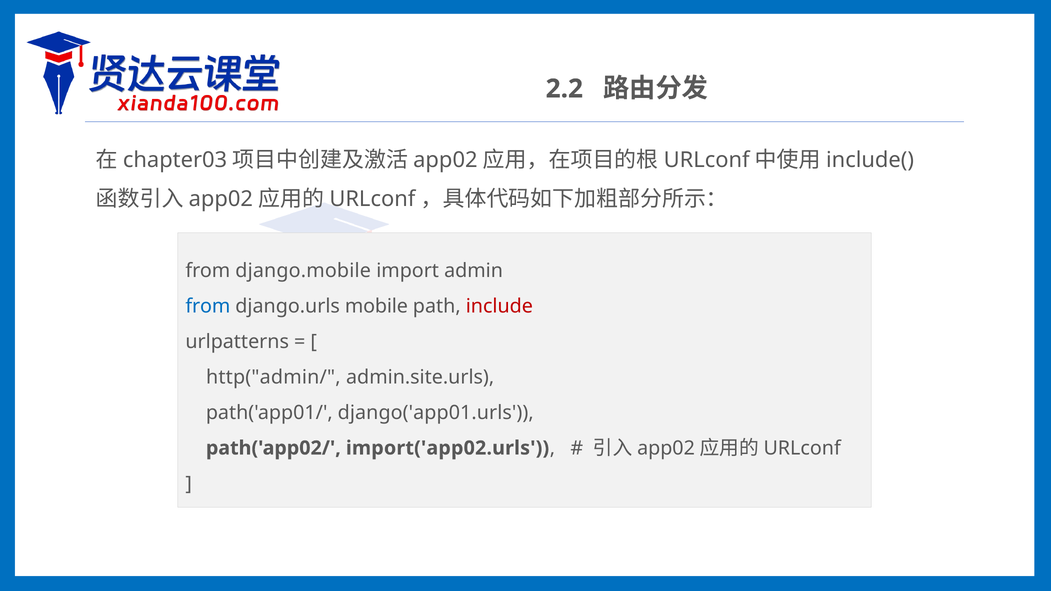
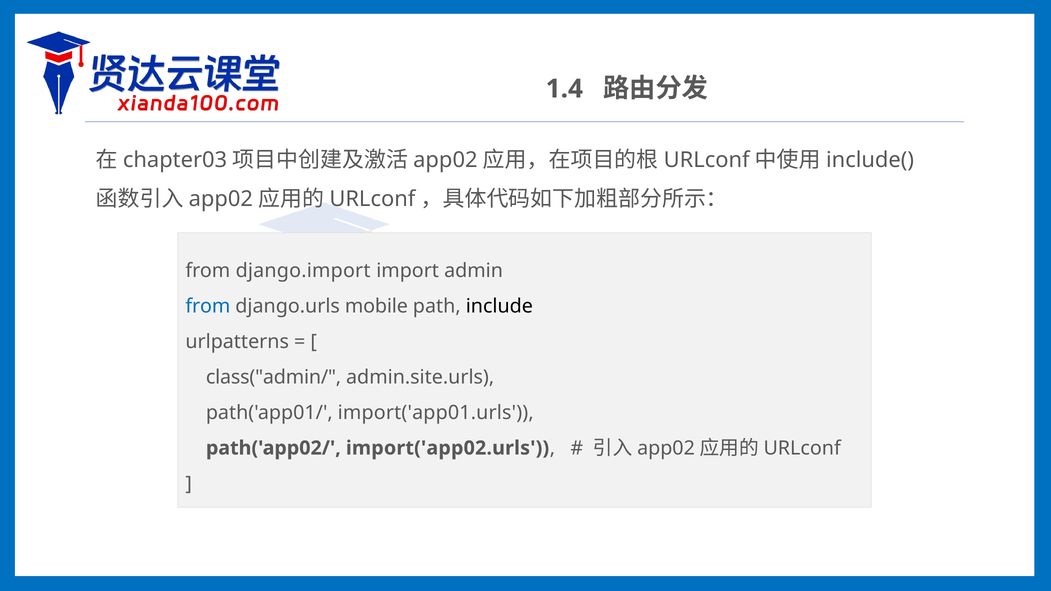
2.2: 2.2 -> 1.4 (564, 89)
django.mobile: django.mobile -> django.import (303, 271)
include colour: red -> black (499, 306)
http("admin/: http("admin/ -> class("admin/ (274, 377)
django('app01.urls: django('app01.urls -> import('app01.urls (436, 413)
